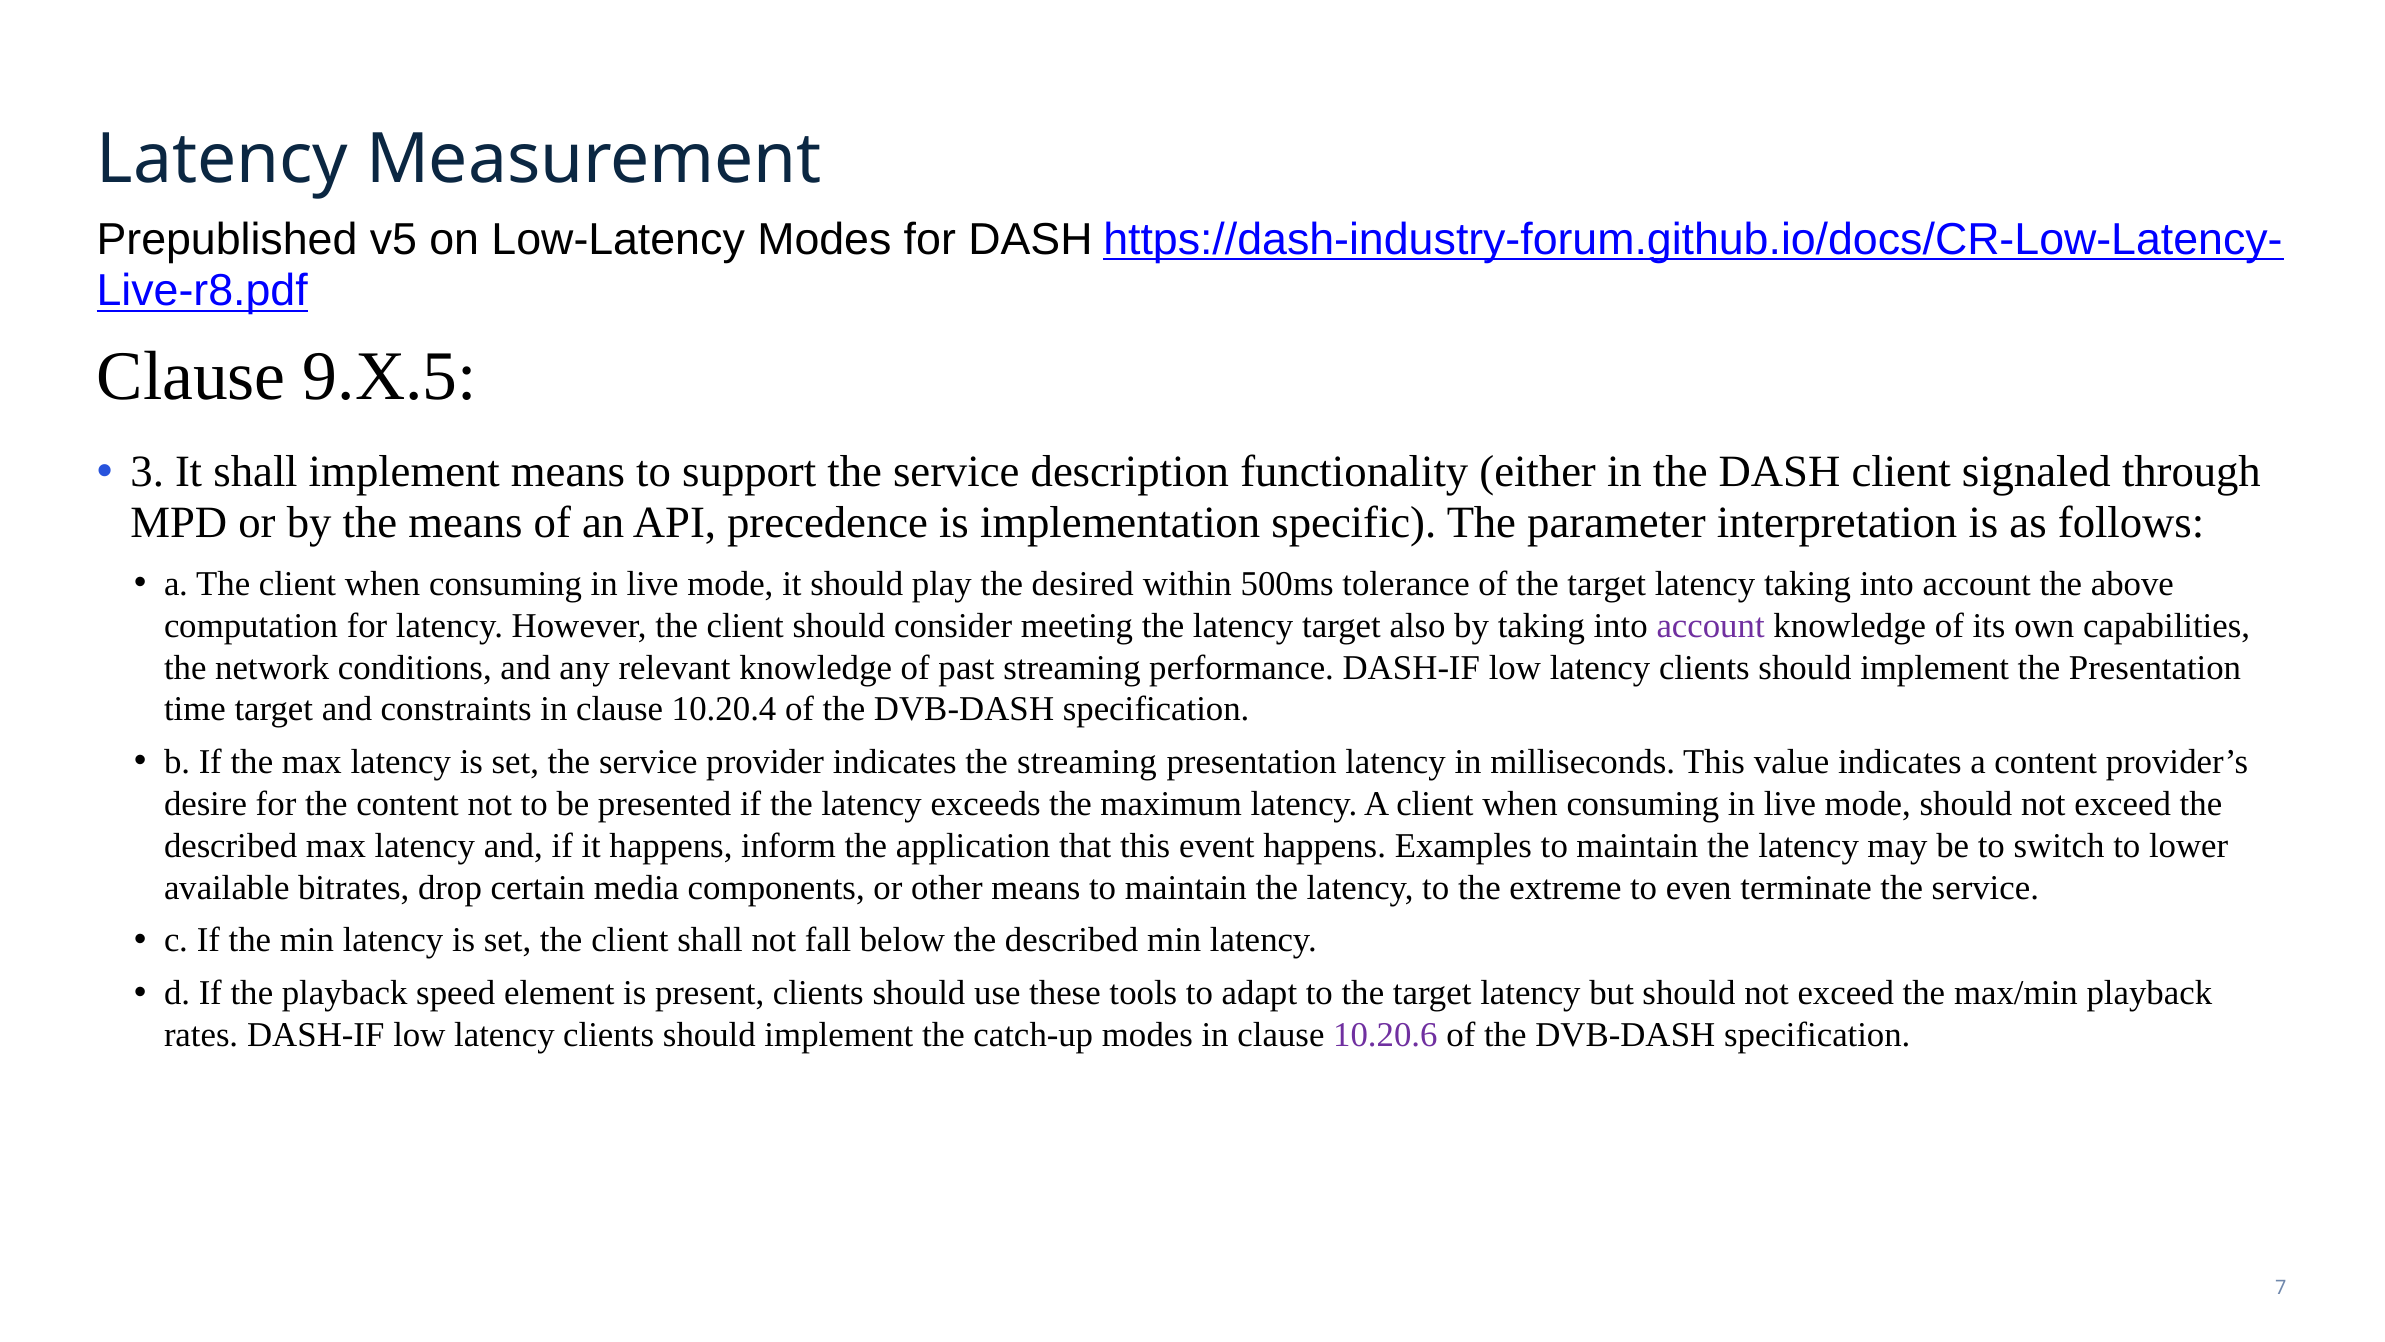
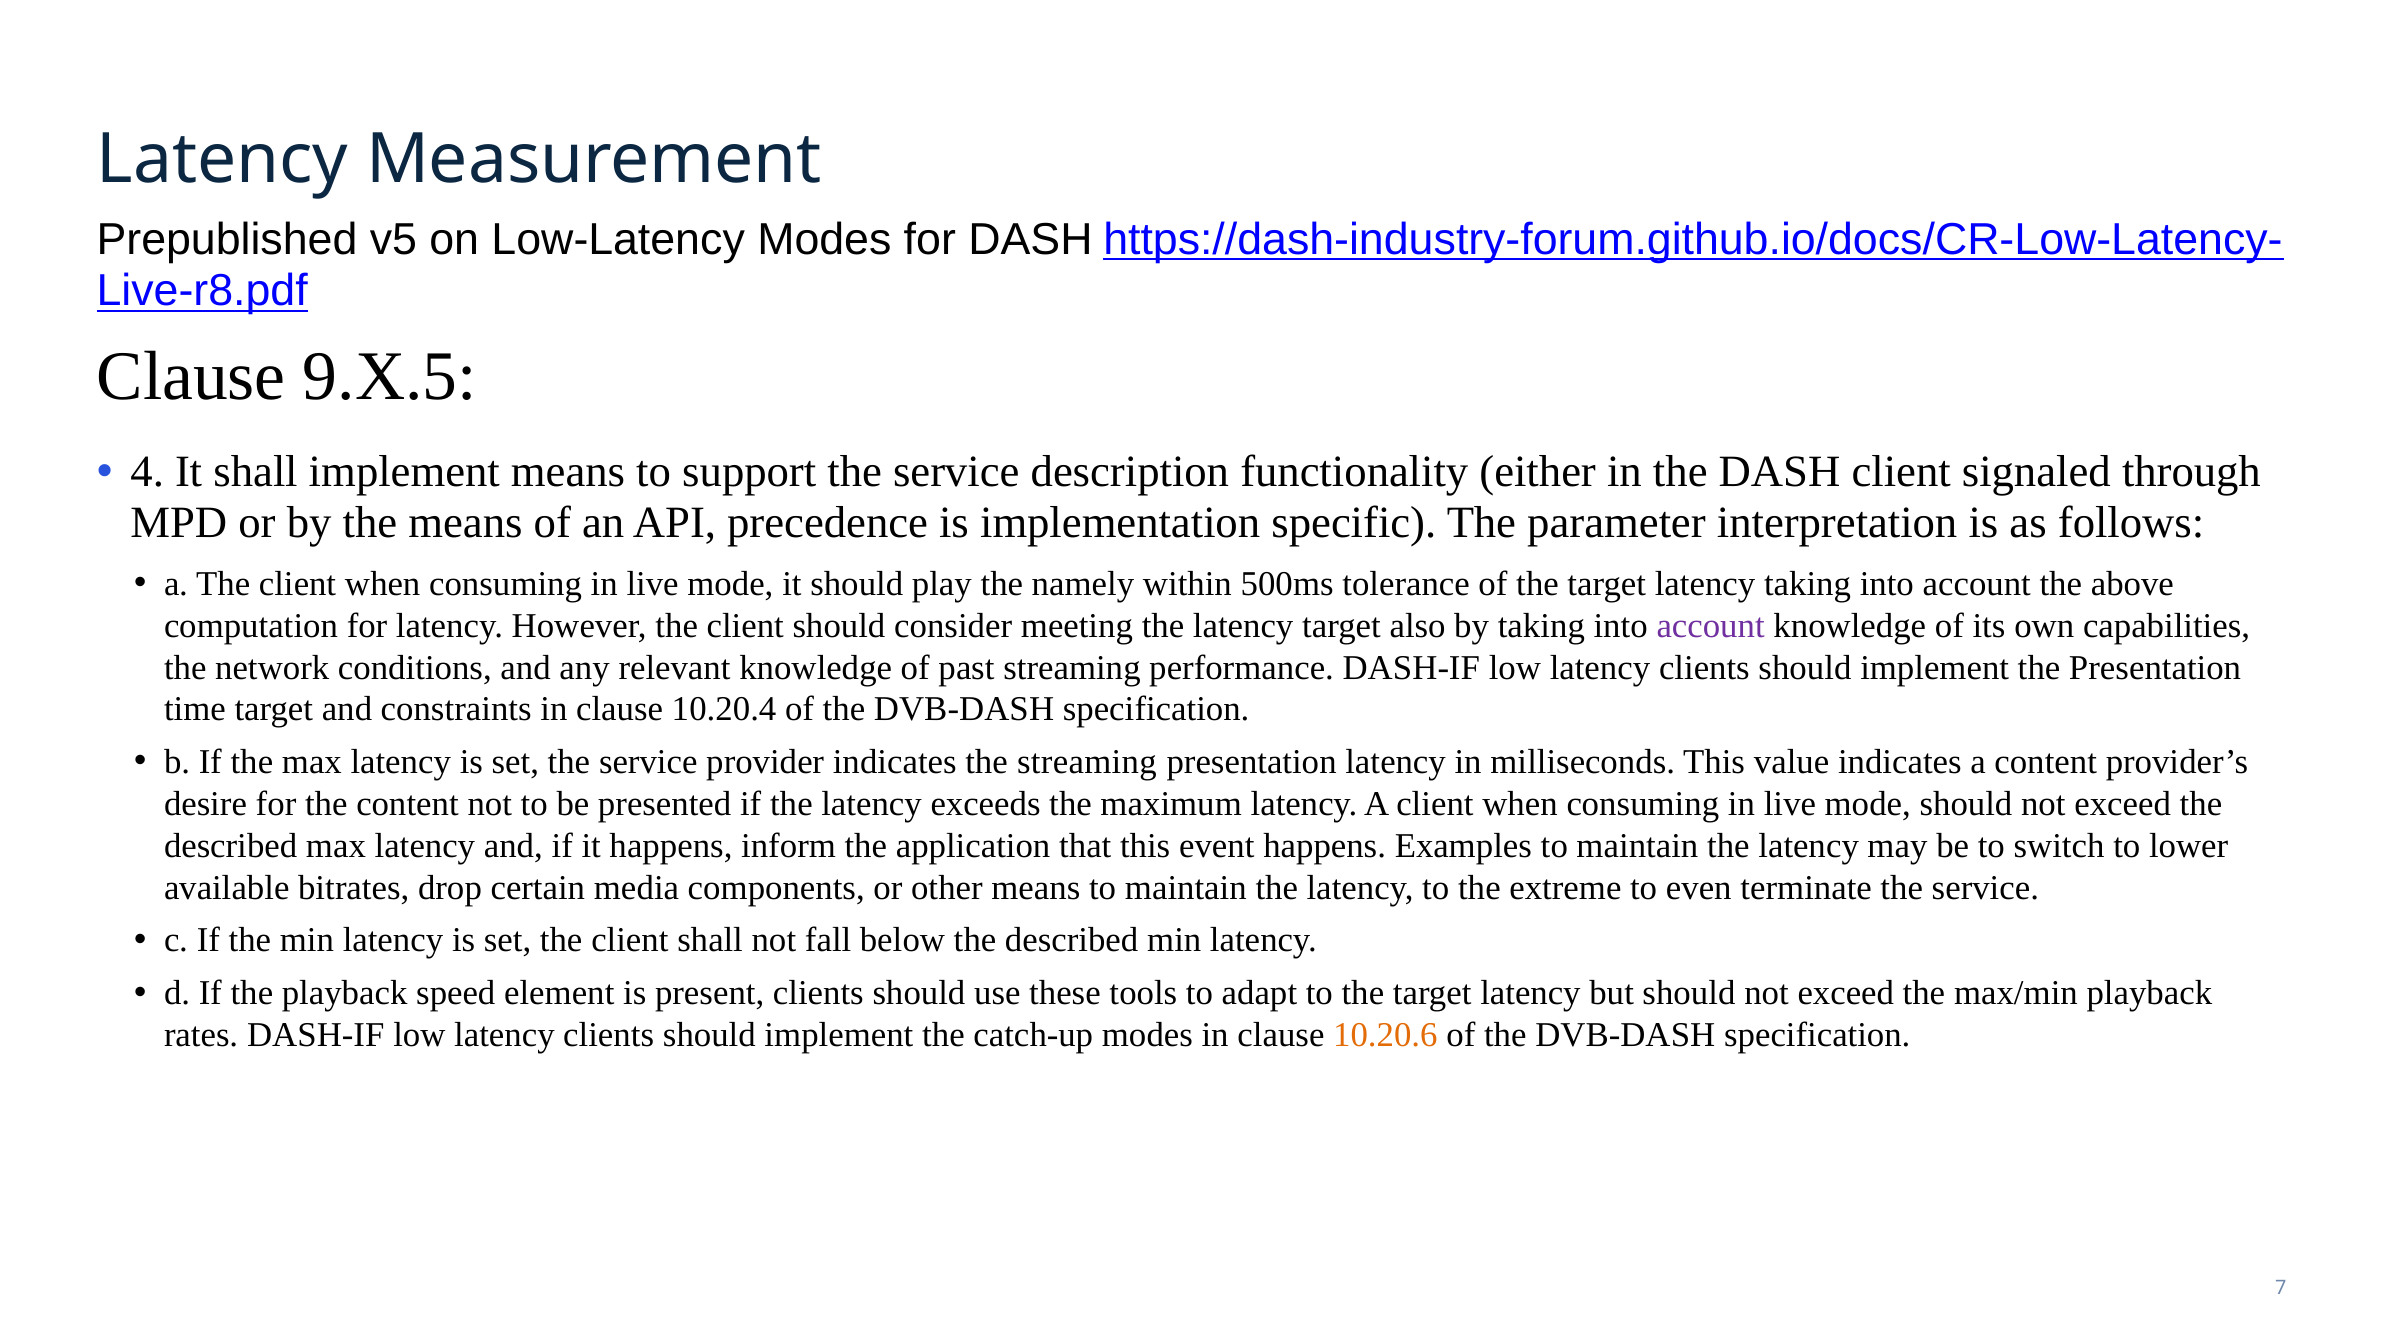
3: 3 -> 4 (147, 472)
desired: desired -> namely (1083, 584)
10.20.6 colour: purple -> orange (1385, 1035)
